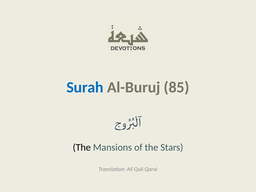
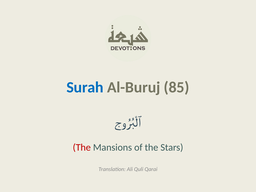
The colour: black -> red (82, 147)
